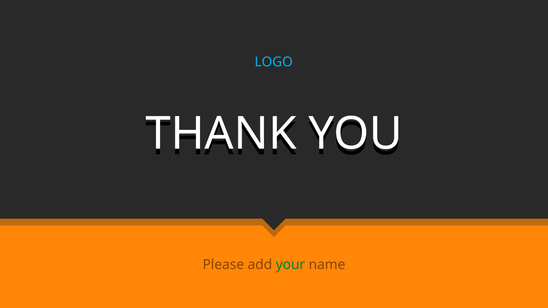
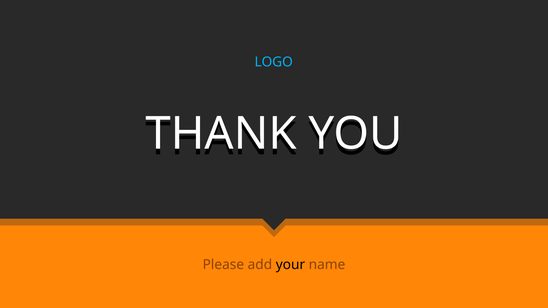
your colour: green -> black (290, 265)
